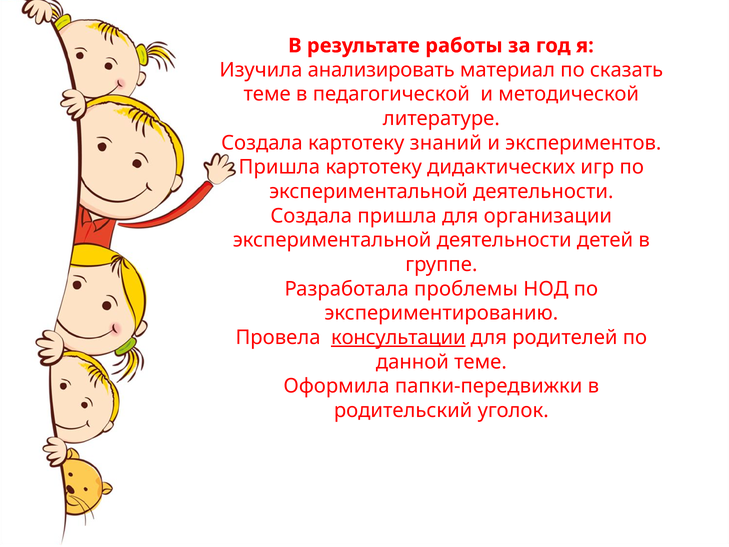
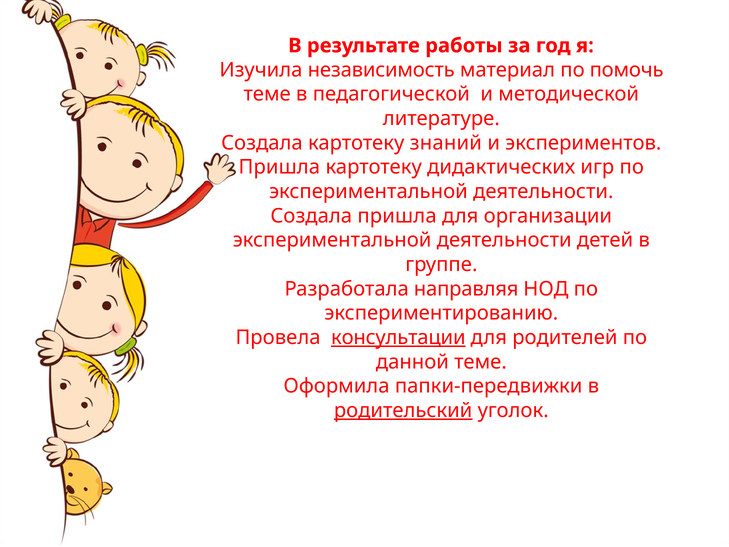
анализировать: анализировать -> независимость (381, 70)
сказать: сказать -> помочь (627, 70)
проблемы: проблемы -> направляя (466, 289)
родительский underline: none -> present (403, 410)
